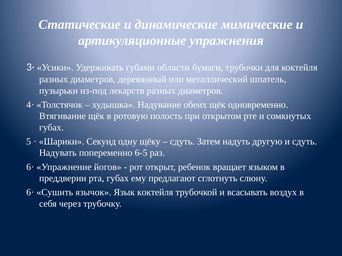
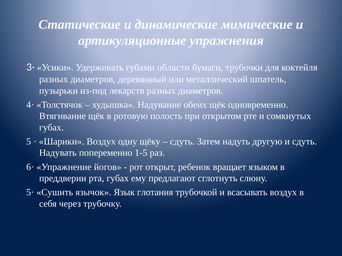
Шарики Секунд: Секунд -> Воздух (101, 142)
6-5: 6-5 -> 1-5 (141, 153)
6·: 6· -> 5· (30, 193)
Язык коктейля: коктейля -> глотания (155, 193)
